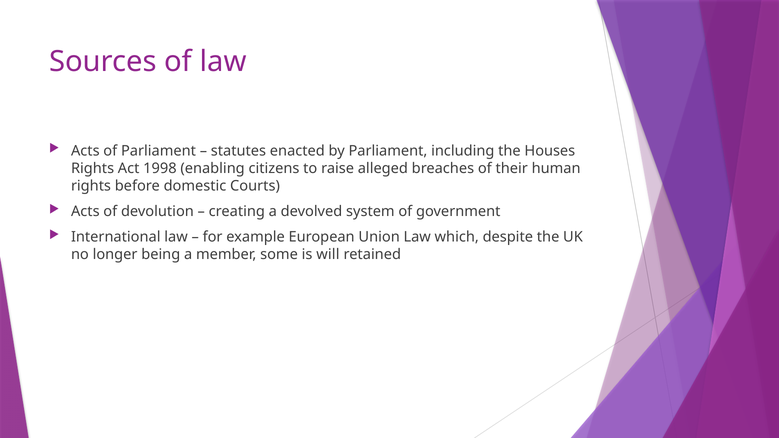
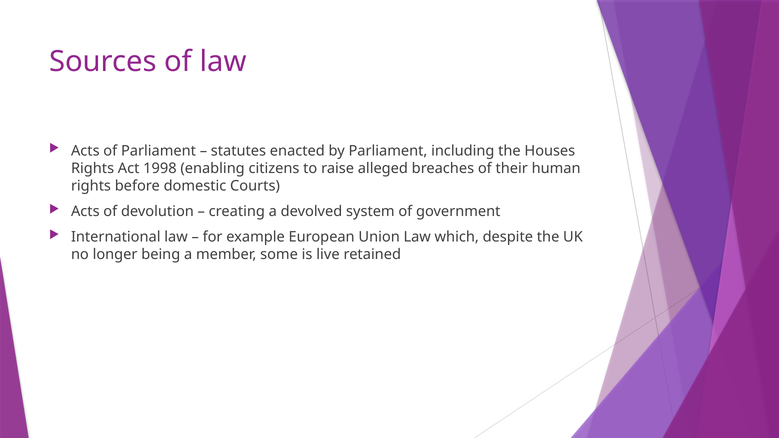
will: will -> live (328, 255)
